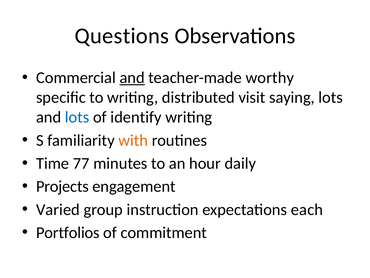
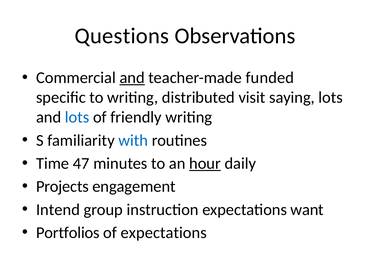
worthy: worthy -> funded (270, 78)
identify: identify -> friendly (136, 117)
with colour: orange -> blue (133, 140)
77: 77 -> 47 (81, 163)
hour underline: none -> present (205, 163)
Varied: Varied -> Intend (58, 209)
each: each -> want (307, 209)
of commitment: commitment -> expectations (164, 232)
